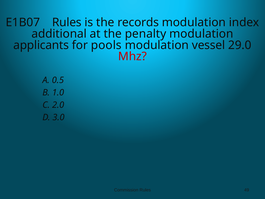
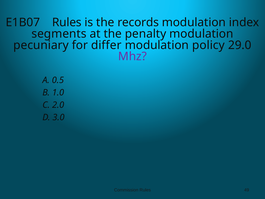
additional: additional -> segments (59, 34)
applicants: applicants -> pecuniary (41, 45)
pools: pools -> differ (106, 45)
vessel: vessel -> policy (208, 45)
Mhz colour: red -> purple (132, 56)
